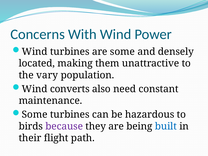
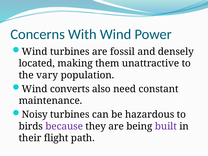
are some: some -> fossil (122, 52)
Some: Some -> Noisy (35, 114)
built colour: blue -> purple (166, 126)
